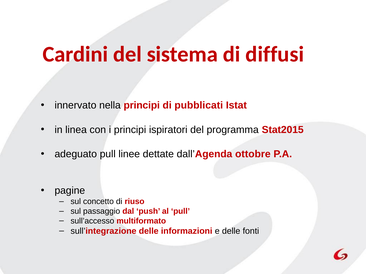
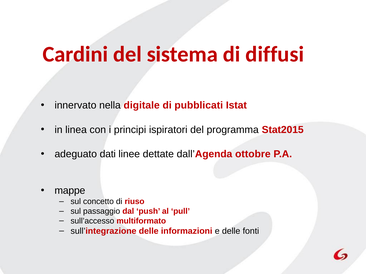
nella principi: principi -> digitale (142, 106)
adeguato pull: pull -> dati (108, 154)
pagine: pagine -> mappe (70, 191)
